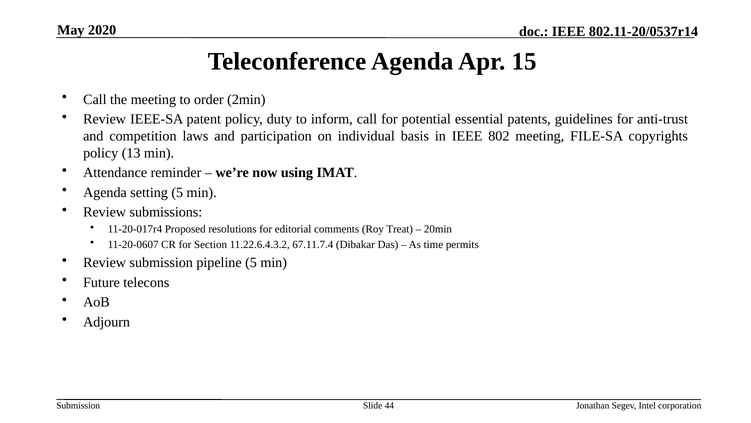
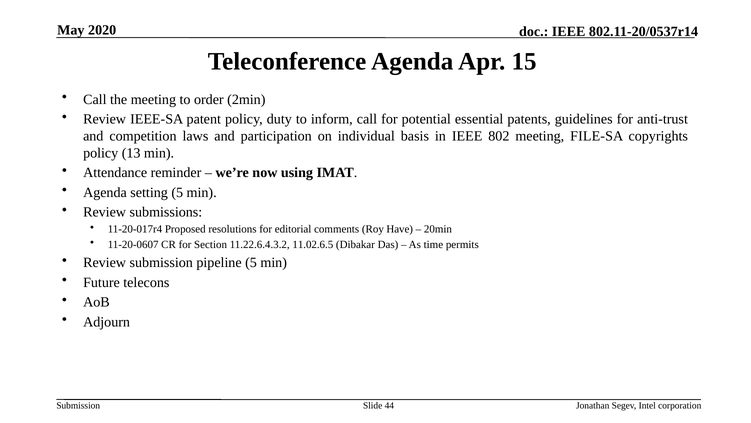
Treat: Treat -> Have (400, 229)
67.11.7.4: 67.11.7.4 -> 11.02.6.5 (313, 244)
